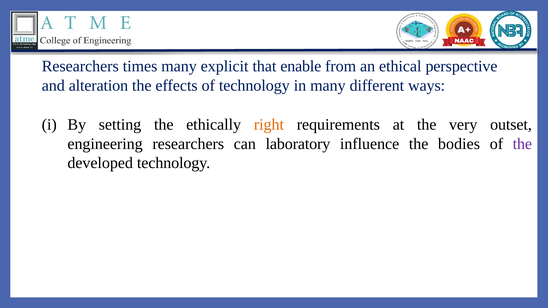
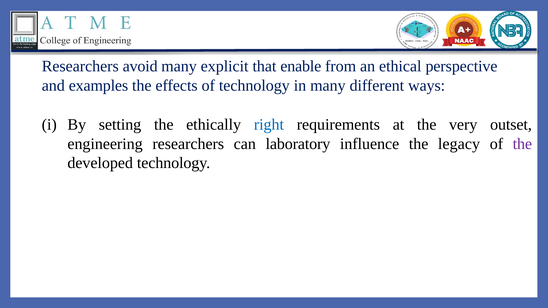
times: times -> avoid (140, 66)
alteration: alteration -> examples (98, 86)
right colour: orange -> blue (269, 125)
bodies: bodies -> legacy (459, 144)
